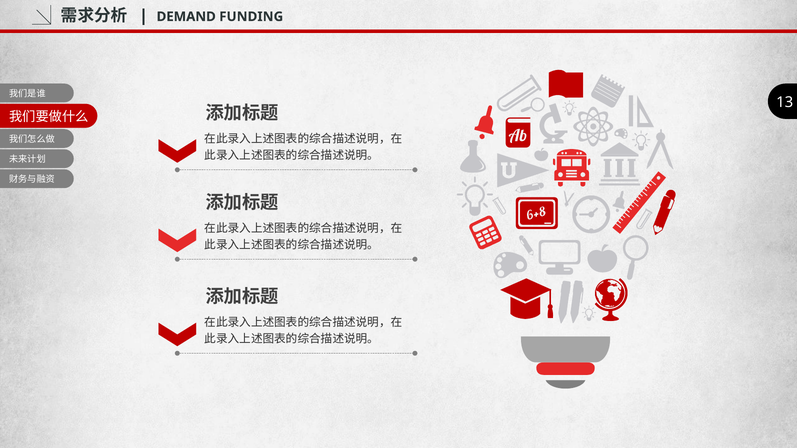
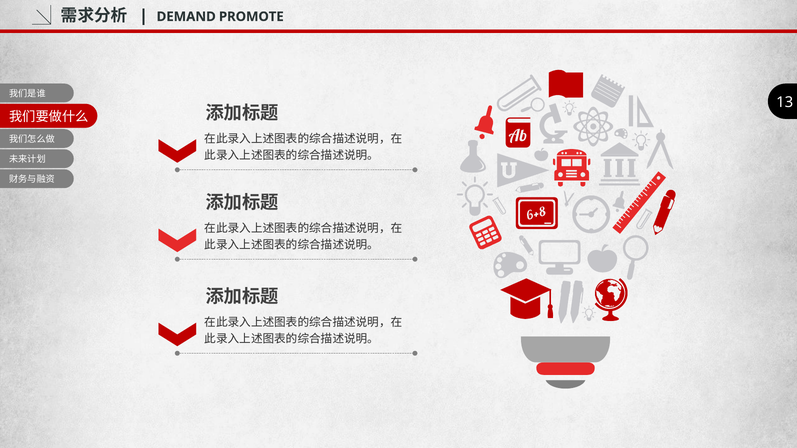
FUNDING: FUNDING -> PROMOTE (251, 17)
